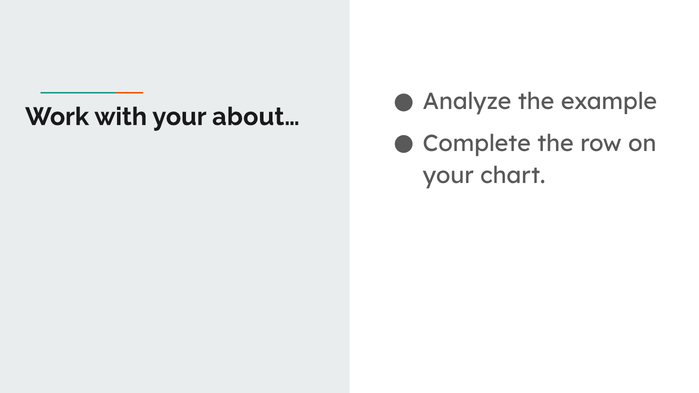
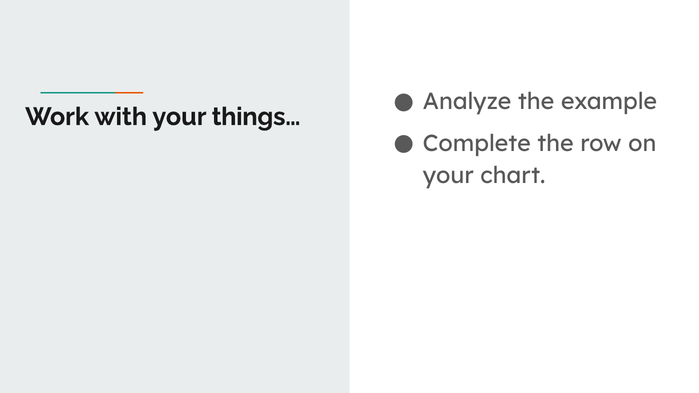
about…: about… -> things… (256, 117)
